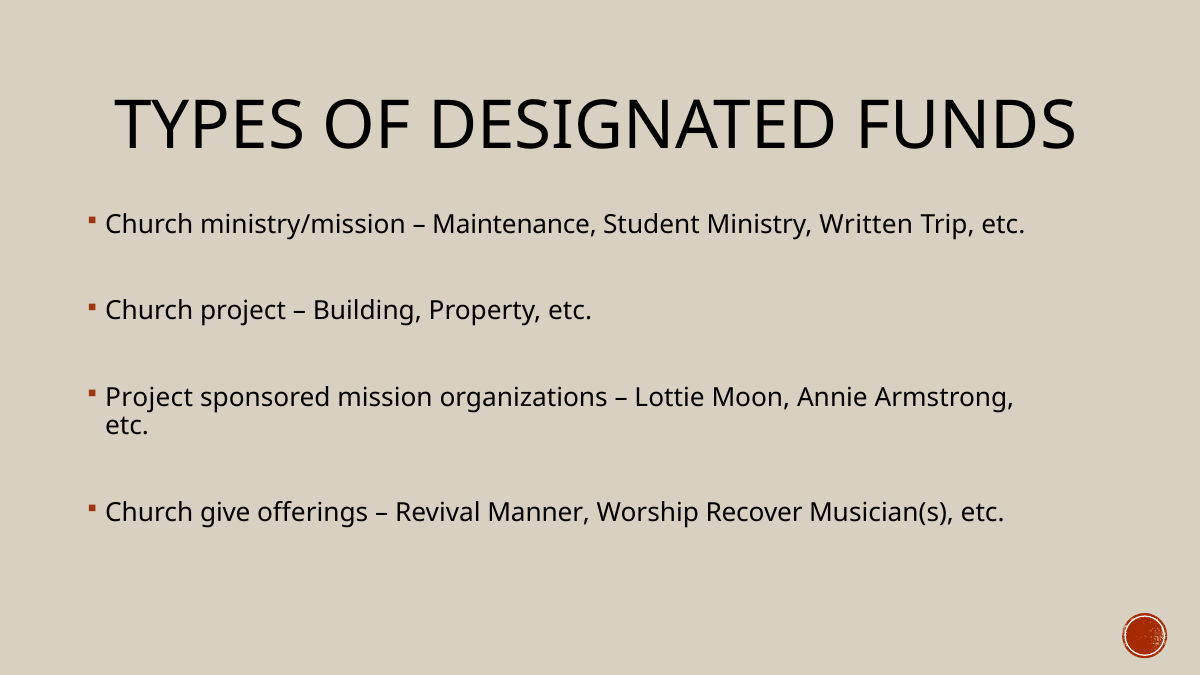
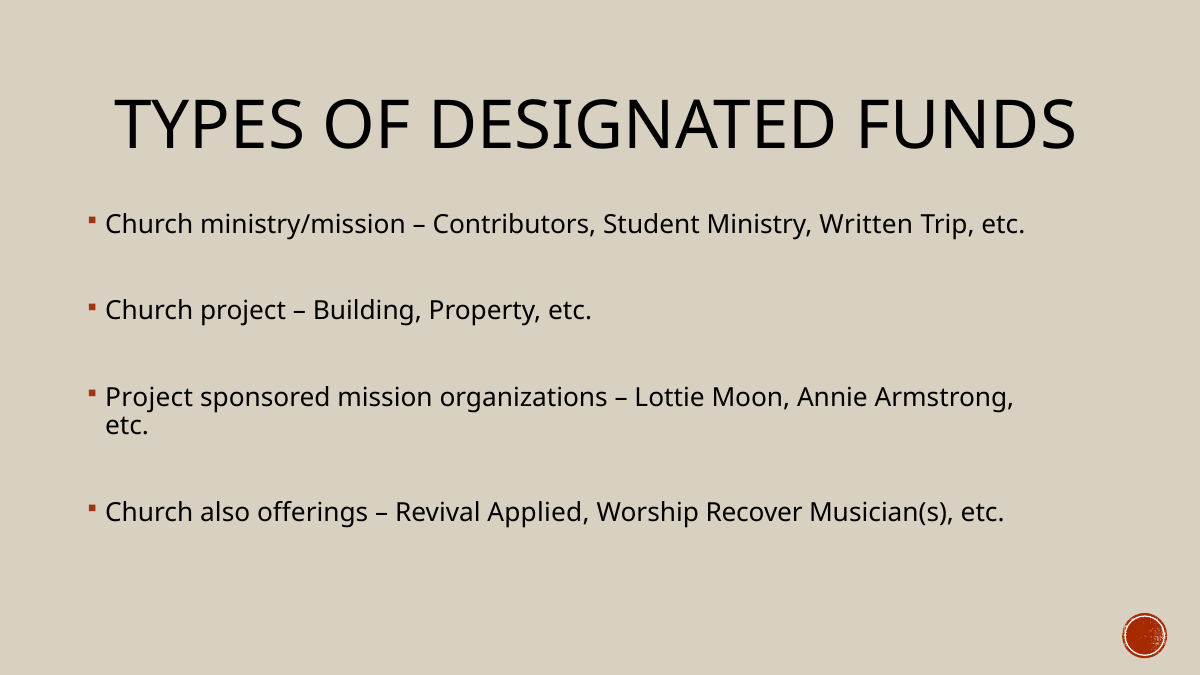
Maintenance: Maintenance -> Contributors (514, 225)
give: give -> also (225, 513)
Manner: Manner -> Applied (538, 513)
